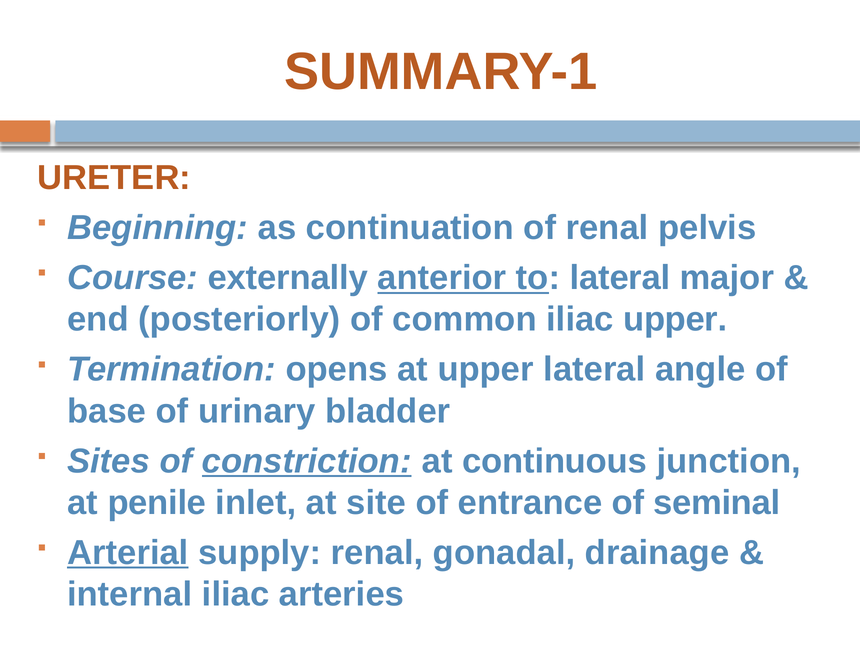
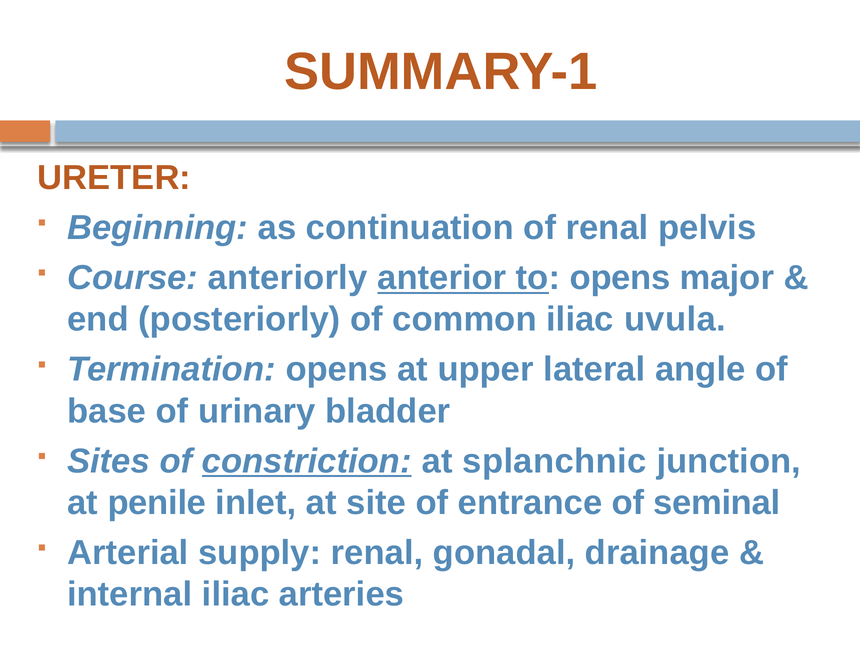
externally: externally -> anteriorly (288, 278)
to lateral: lateral -> opens (620, 278)
iliac upper: upper -> uvula (675, 320)
continuous: continuous -> splanchnic (554, 461)
Arterial underline: present -> none (128, 553)
